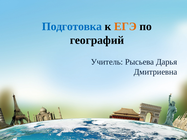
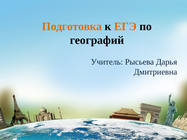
Подготовка colour: blue -> orange (72, 27)
